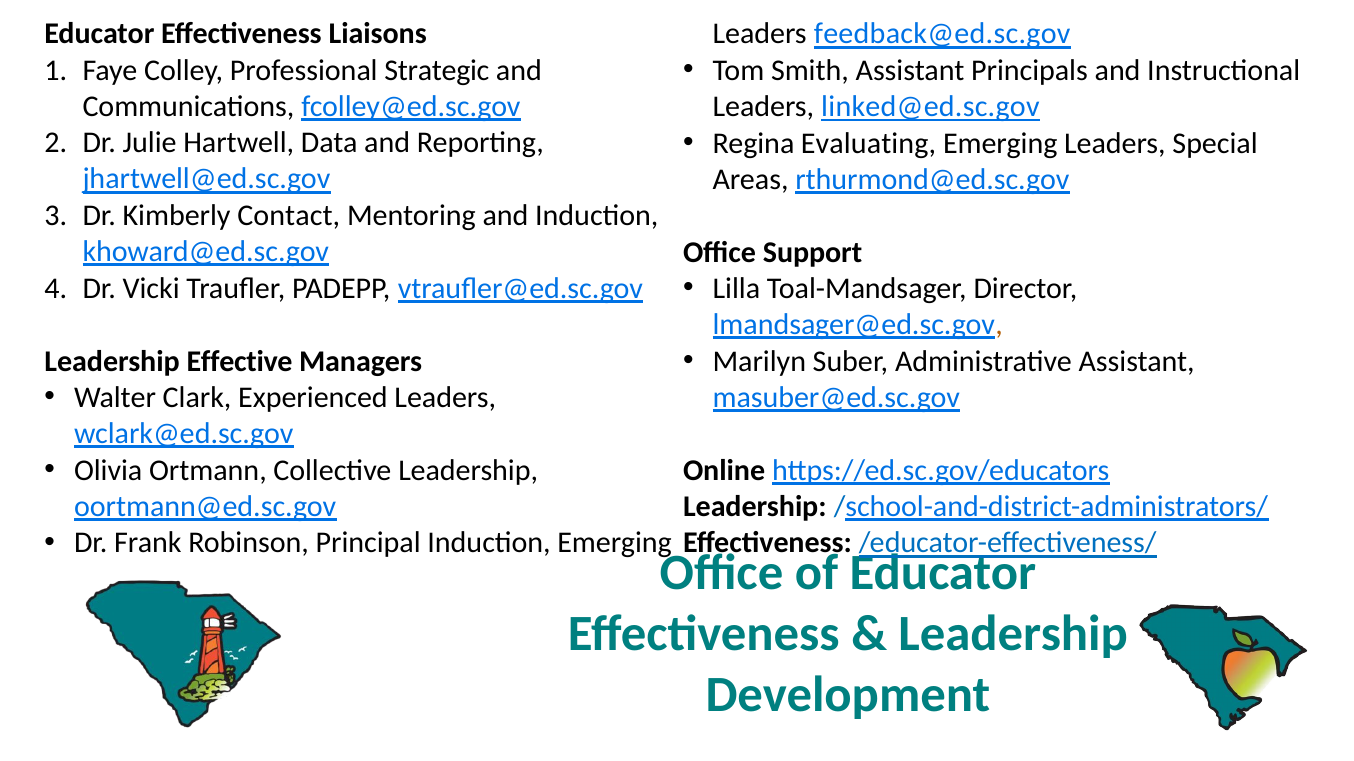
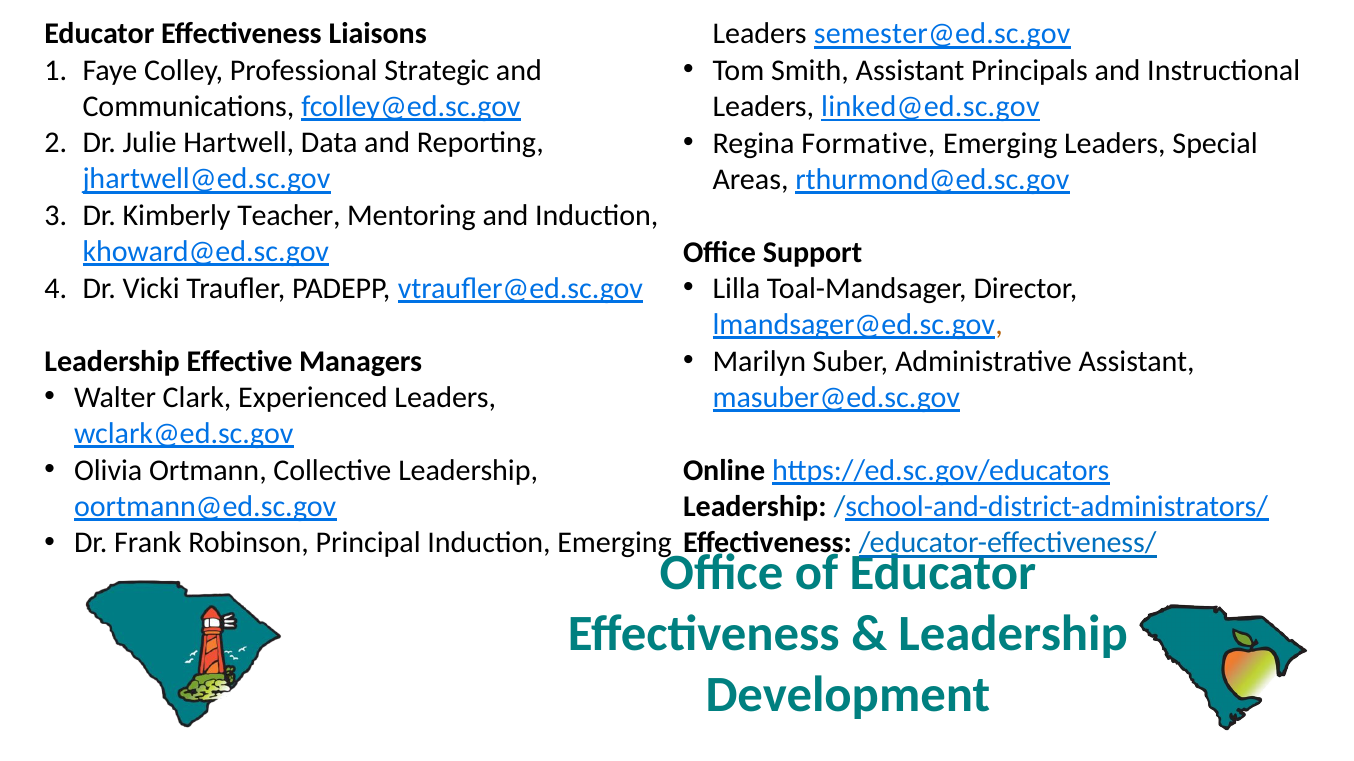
feedback@ed.sc.gov: feedback@ed.sc.gov -> semester@ed.sc.gov (942, 34)
Evaluating: Evaluating -> Formative (868, 144)
Contact: Contact -> Teacher (289, 216)
